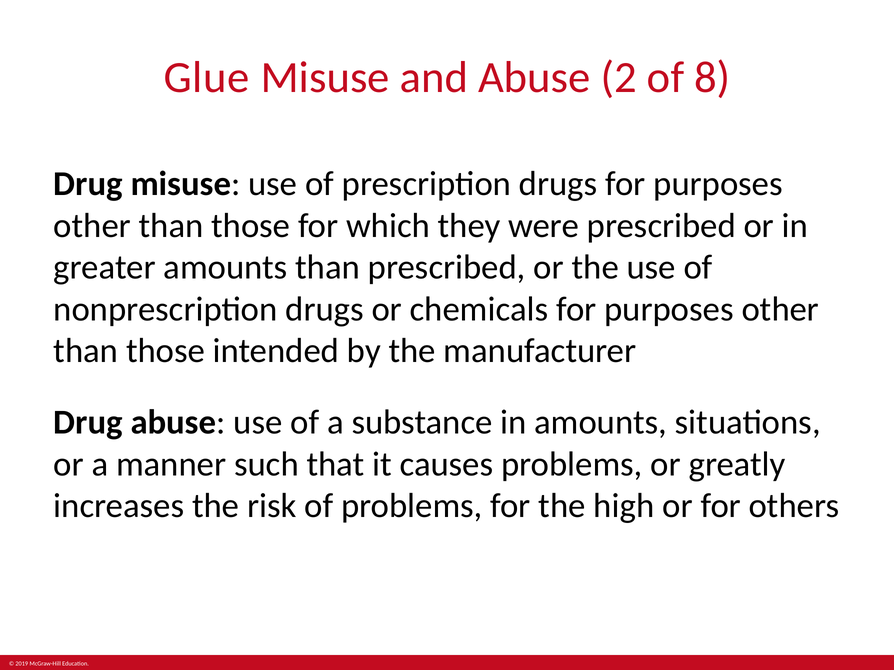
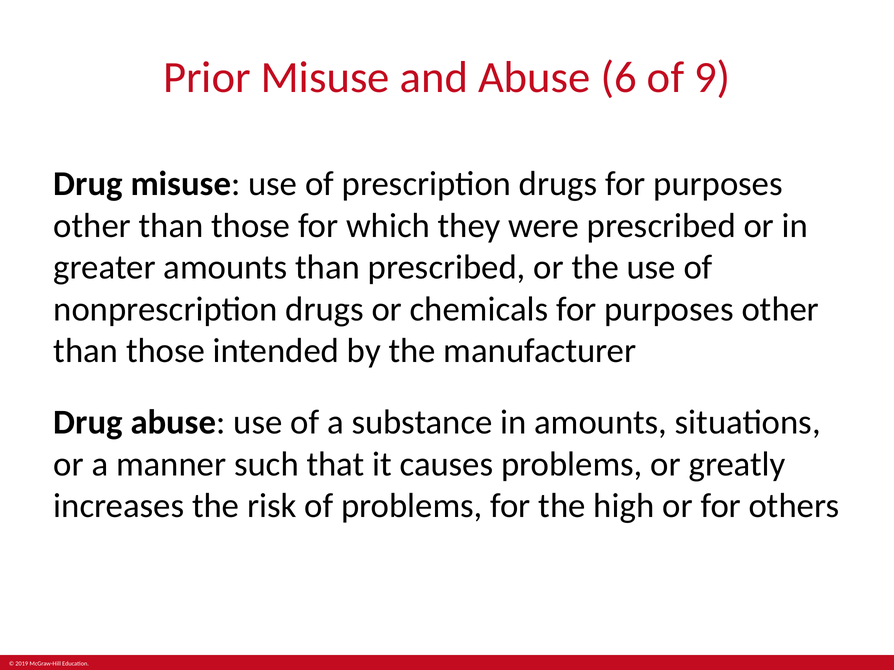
Glue: Glue -> Prior (207, 78)
2: 2 -> 6 (619, 78)
8: 8 -> 9 (712, 78)
